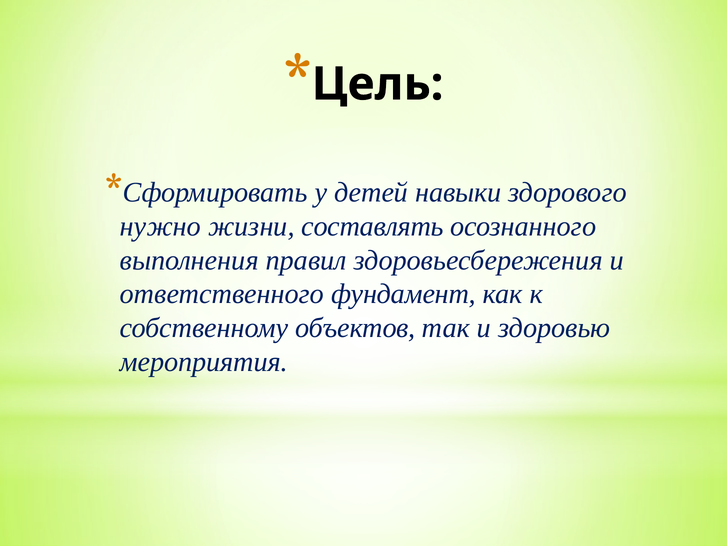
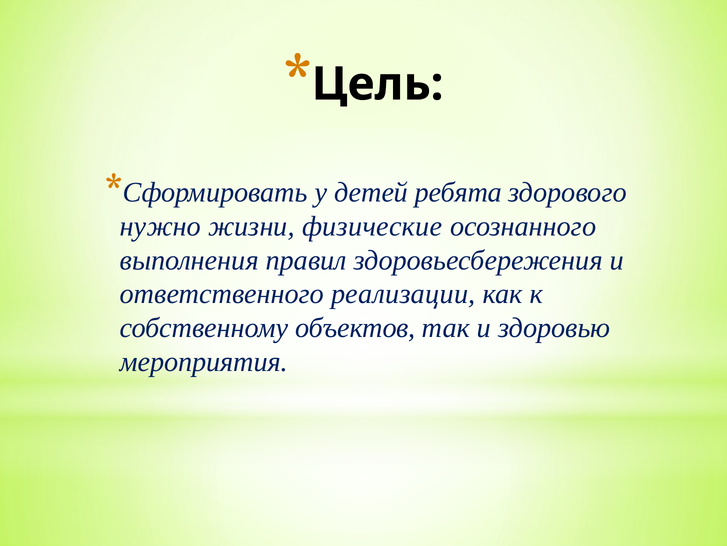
навыки: навыки -> ребята (458, 192)
составлять: составлять -> физические (372, 226)
фундамент: фундамент -> реализации (403, 294)
